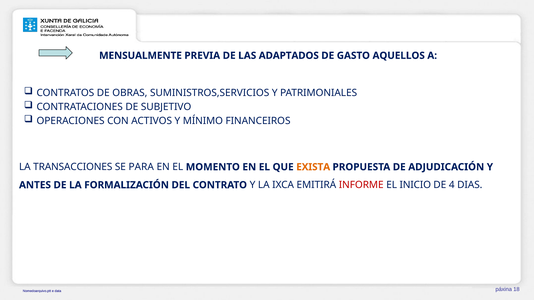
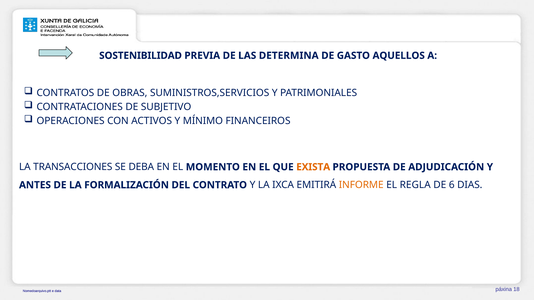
MENSUALMENTE: MENSUALMENTE -> SOSTENIBILIDAD (141, 56)
ADAPTADOS: ADAPTADOS -> DETERMINA (289, 56)
PARA: PARA -> DEBA (141, 167)
INFORME colour: red -> orange (361, 185)
INICIO: INICIO -> REGLA (415, 185)
4: 4 -> 6 (452, 185)
